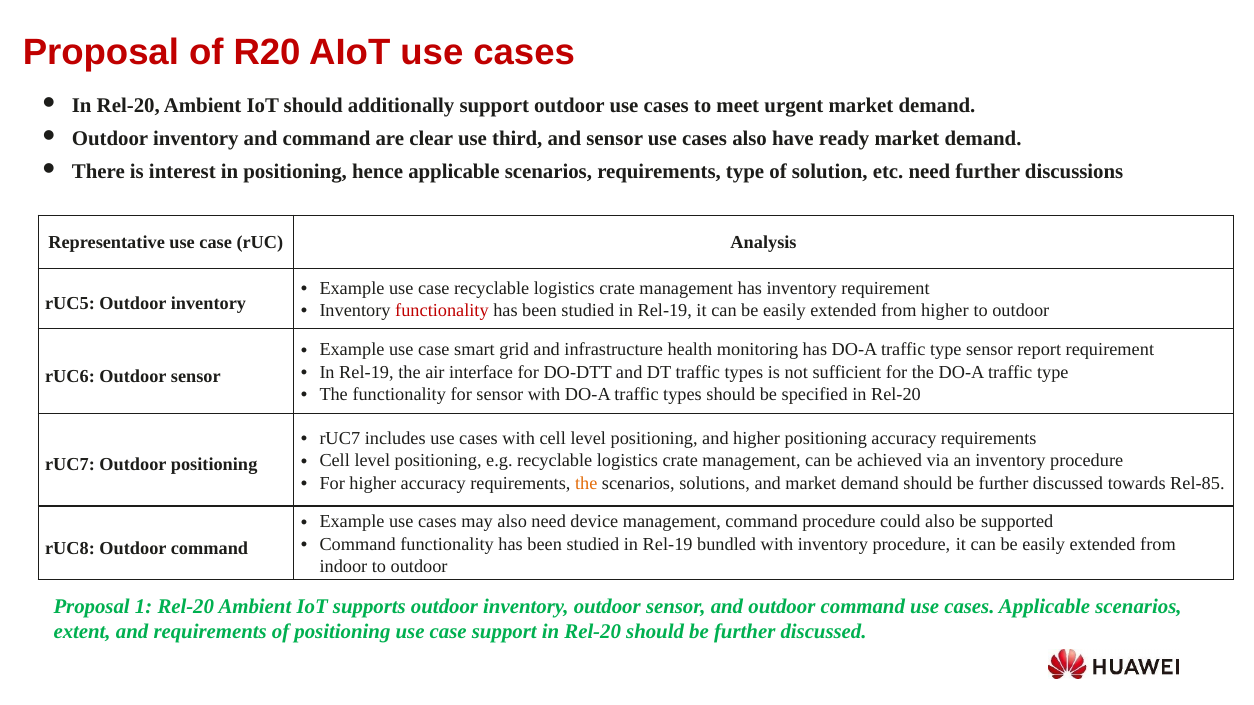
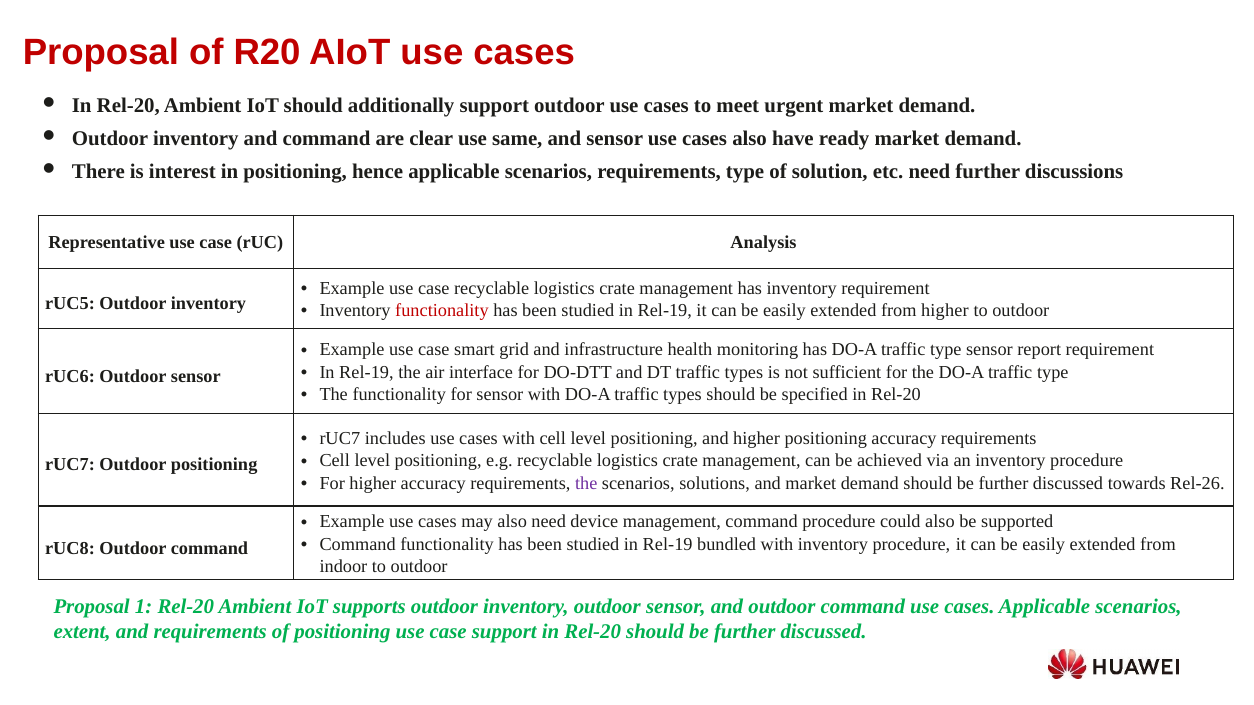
third: third -> same (517, 139)
the colour: orange -> purple (586, 483)
Rel-85: Rel-85 -> Rel-26 (1197, 483)
